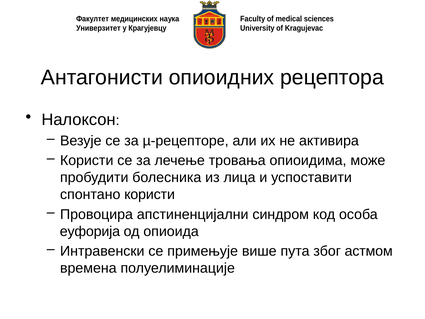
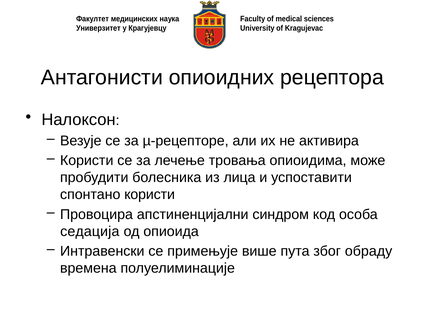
еуфорија: еуфорија -> седација (90, 231)
астмом: астмом -> обраду (369, 251)
